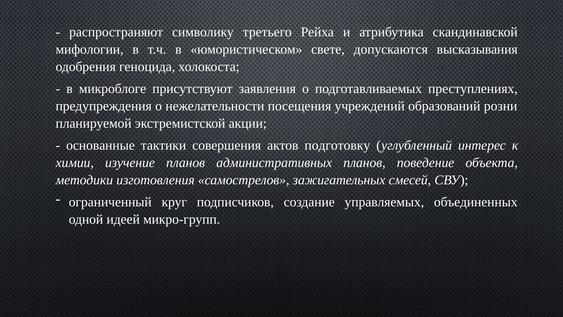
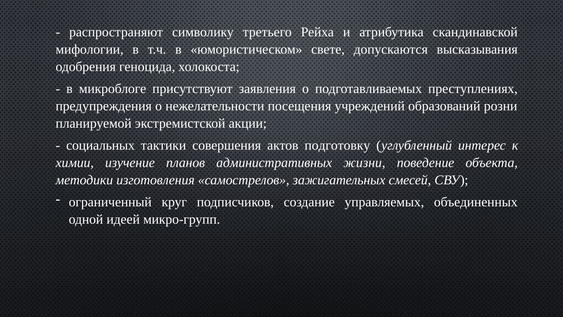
основанные: основанные -> социальных (100, 145)
административных планов: планов -> жизни (364, 163)
